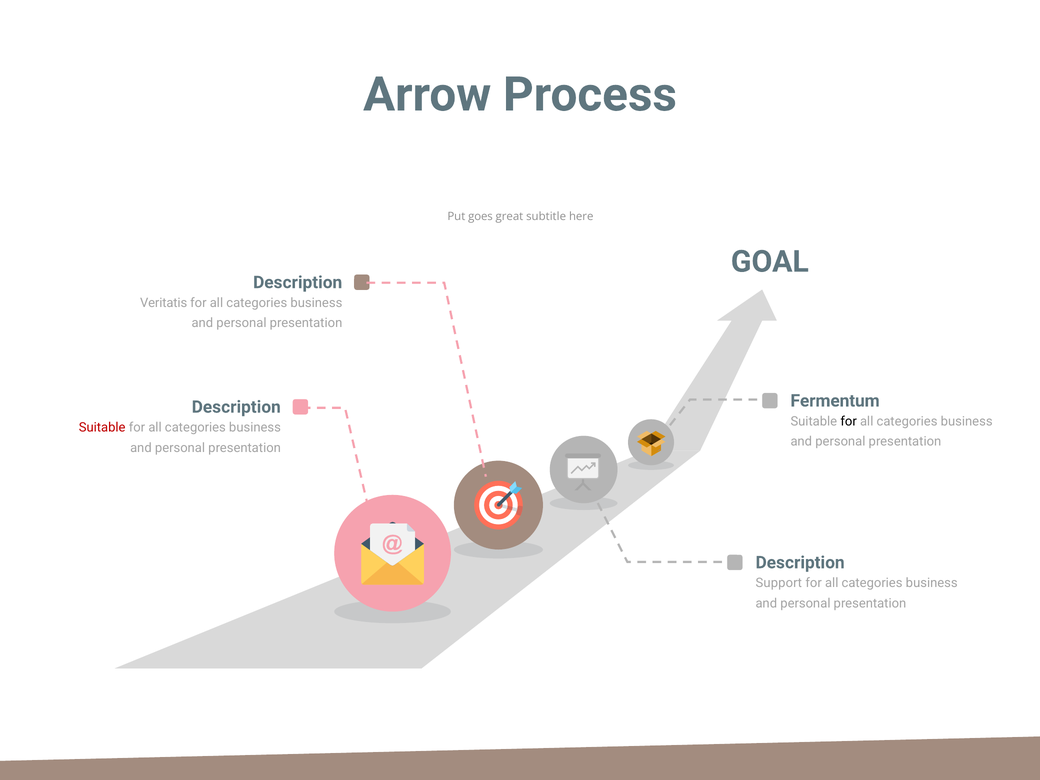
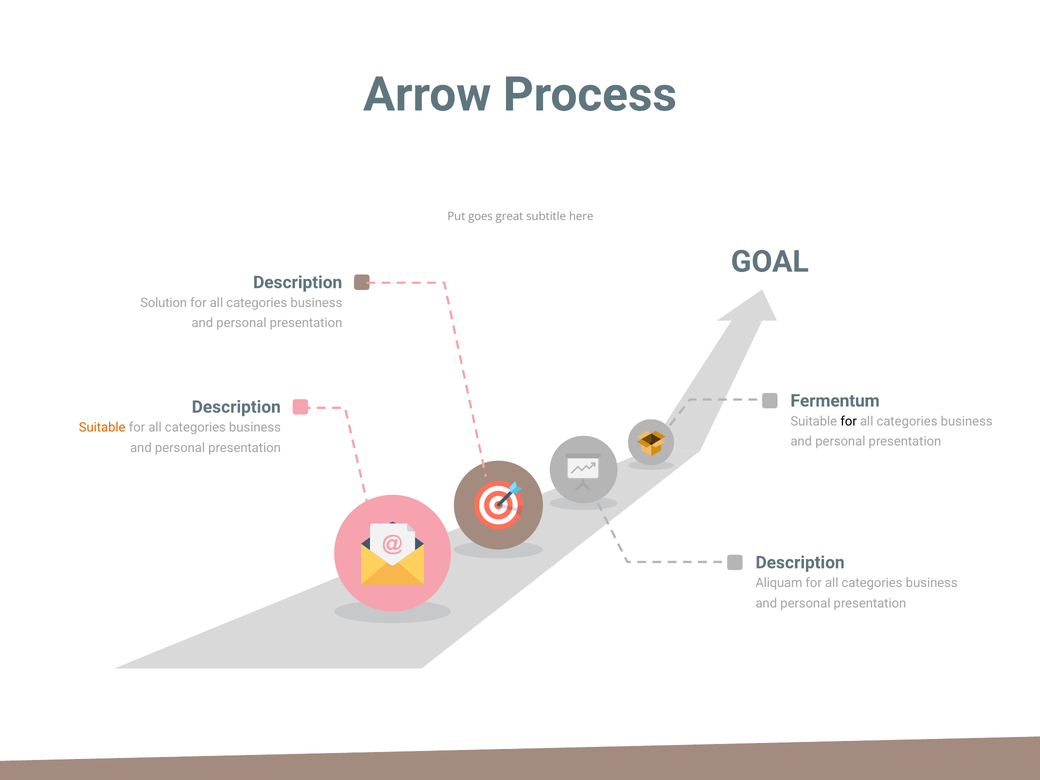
Veritatis: Veritatis -> Solution (164, 303)
Suitable colour: red -> orange (102, 427)
Support: Support -> Aliquam (779, 583)
